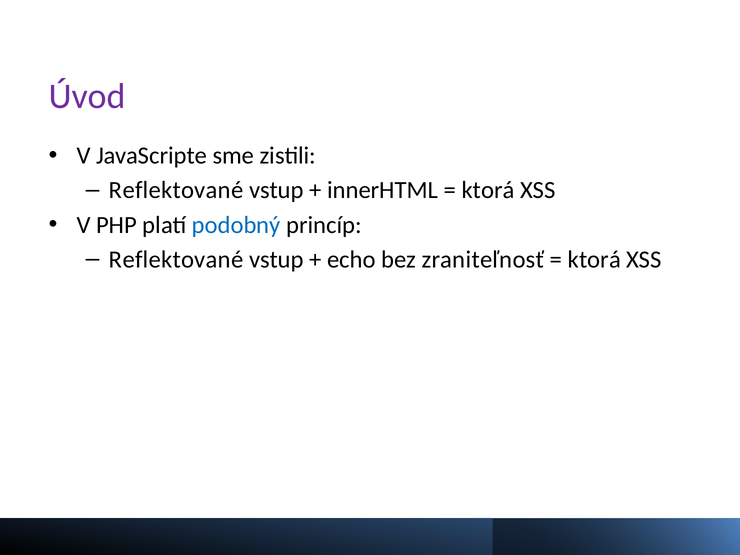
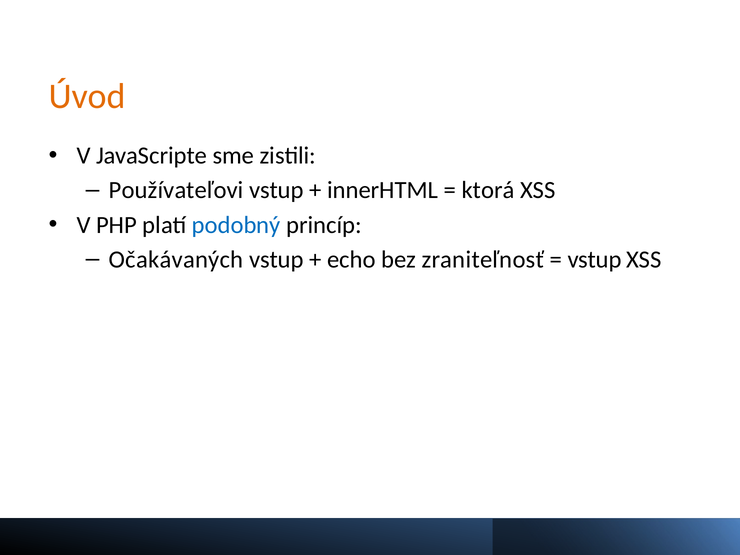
Úvod colour: purple -> orange (87, 96)
Reflektované: Reflektované -> Používateľovi (176, 190)
Reflektované: Reflektované -> Očakávaných (176, 259)
ktorá: ktorá -> vstup (594, 259)
